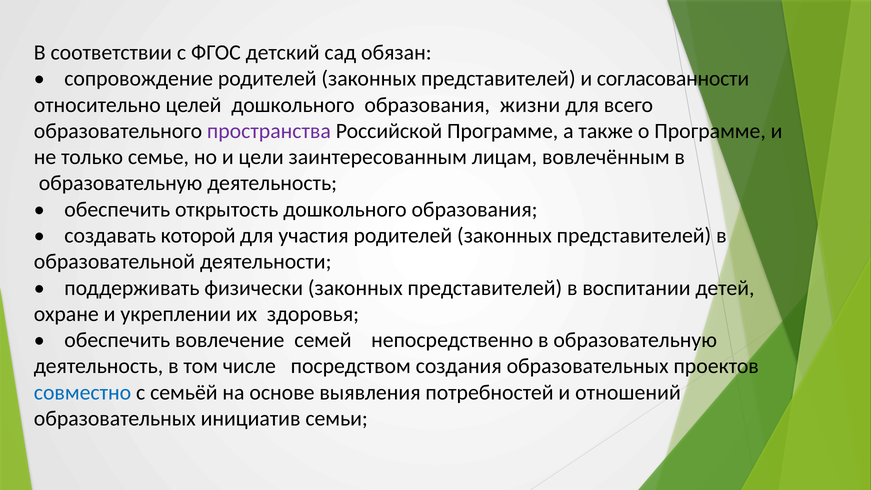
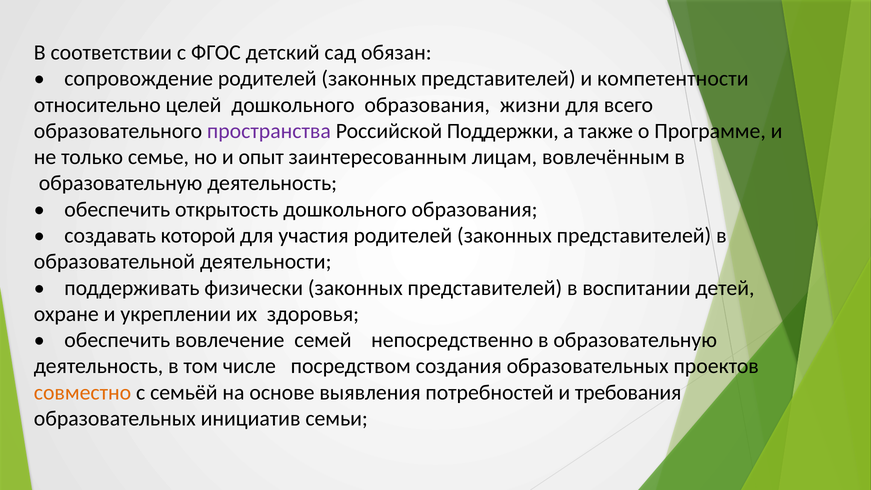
согласованности: согласованности -> компетентности (673, 79)
Российской Программе: Программе -> Поддержки (503, 131)
цели: цели -> опыт (261, 157)
совместно colour: blue -> orange (83, 392)
отношений: отношений -> требования (628, 392)
